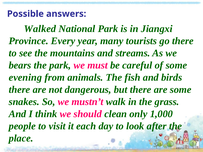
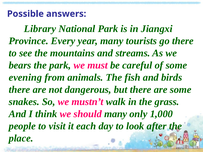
Walked: Walked -> Library (40, 29)
should clean: clean -> many (116, 114)
